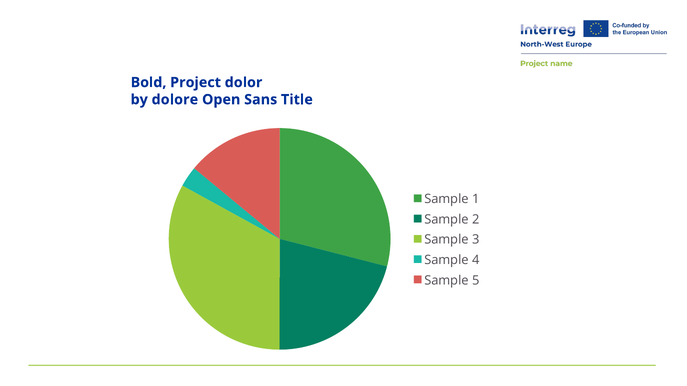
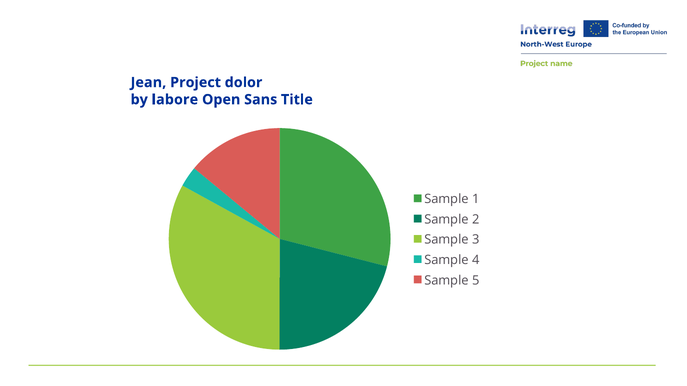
Bold: Bold -> Jean (148, 83)
dolore: dolore -> labore (175, 100)
